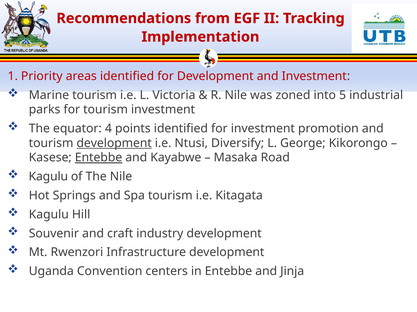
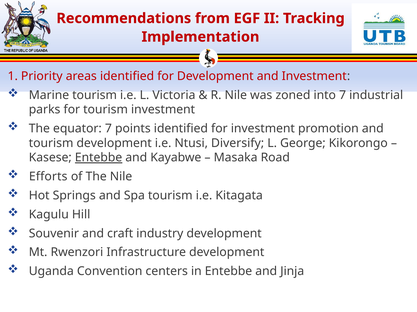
into 5: 5 -> 7 (343, 95)
equator 4: 4 -> 7 (108, 129)
development underline: present -> none (114, 143)
Kagulu: Kagulu -> Efforts (48, 177)
